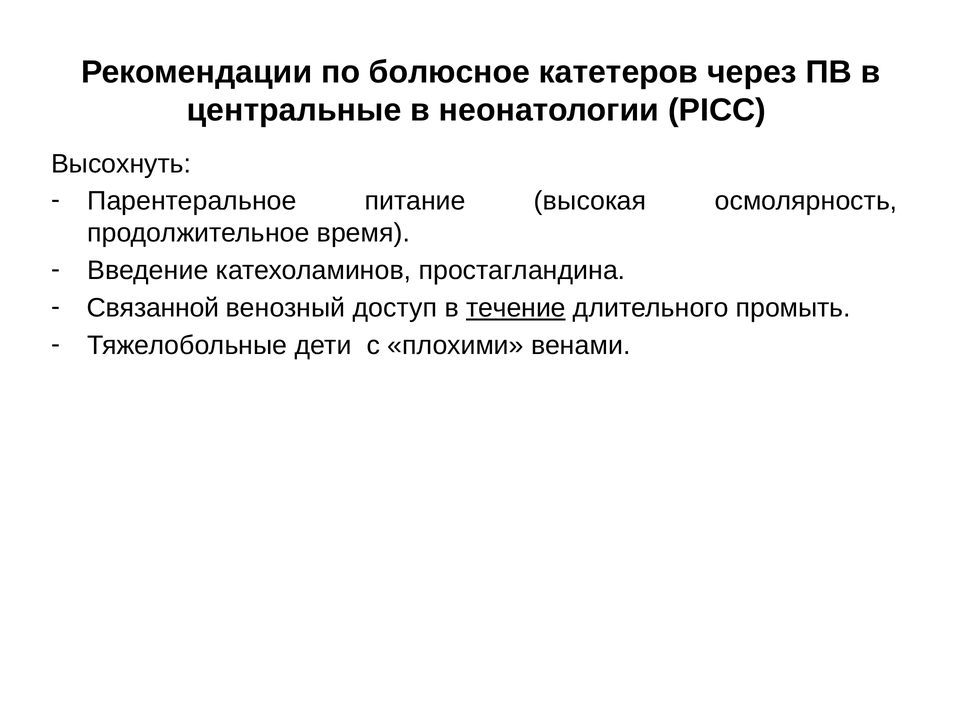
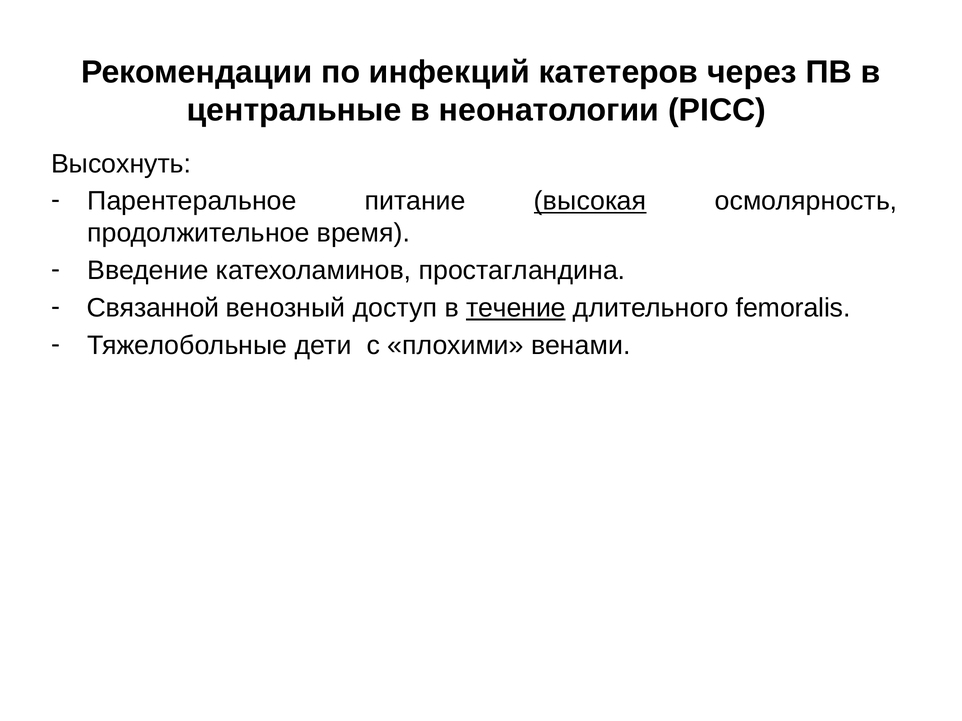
болюсное: болюсное -> инфекций (449, 72)
высокая underline: none -> present (590, 201)
промыть: промыть -> femoralis (793, 308)
